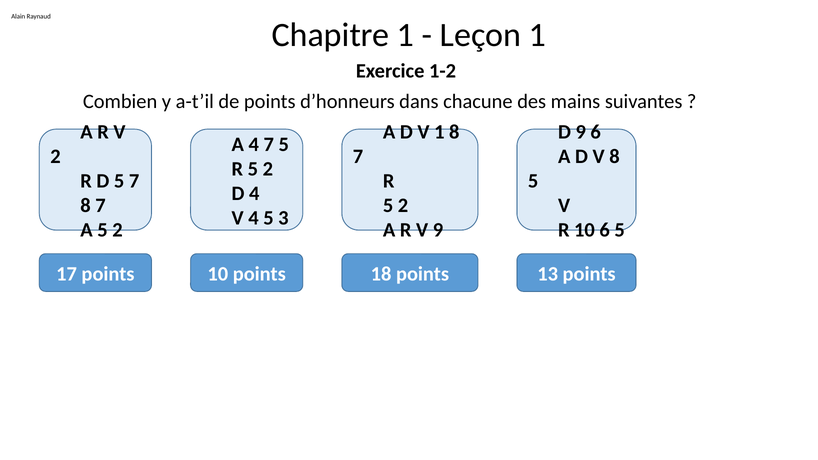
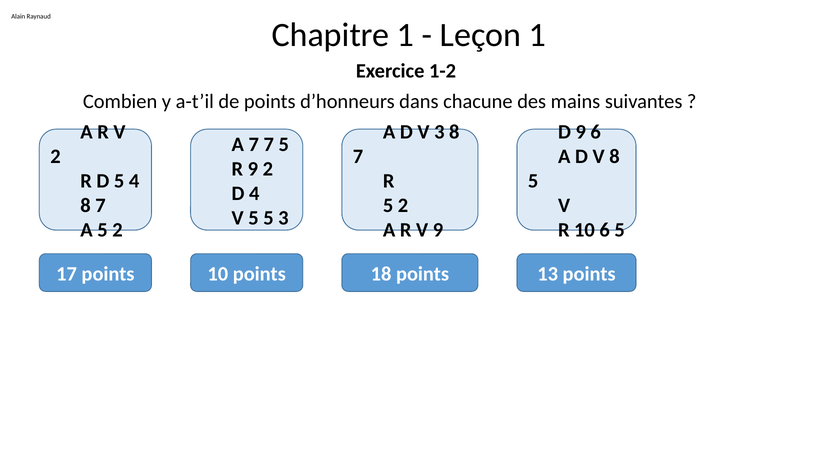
V 1: 1 -> 3 (439, 132)
4: 4 -> 7 (254, 144)
5: 5 -> 9 (253, 169)
5 7: 7 -> 4 (134, 181)
4: 4 -> 5 (253, 218)
